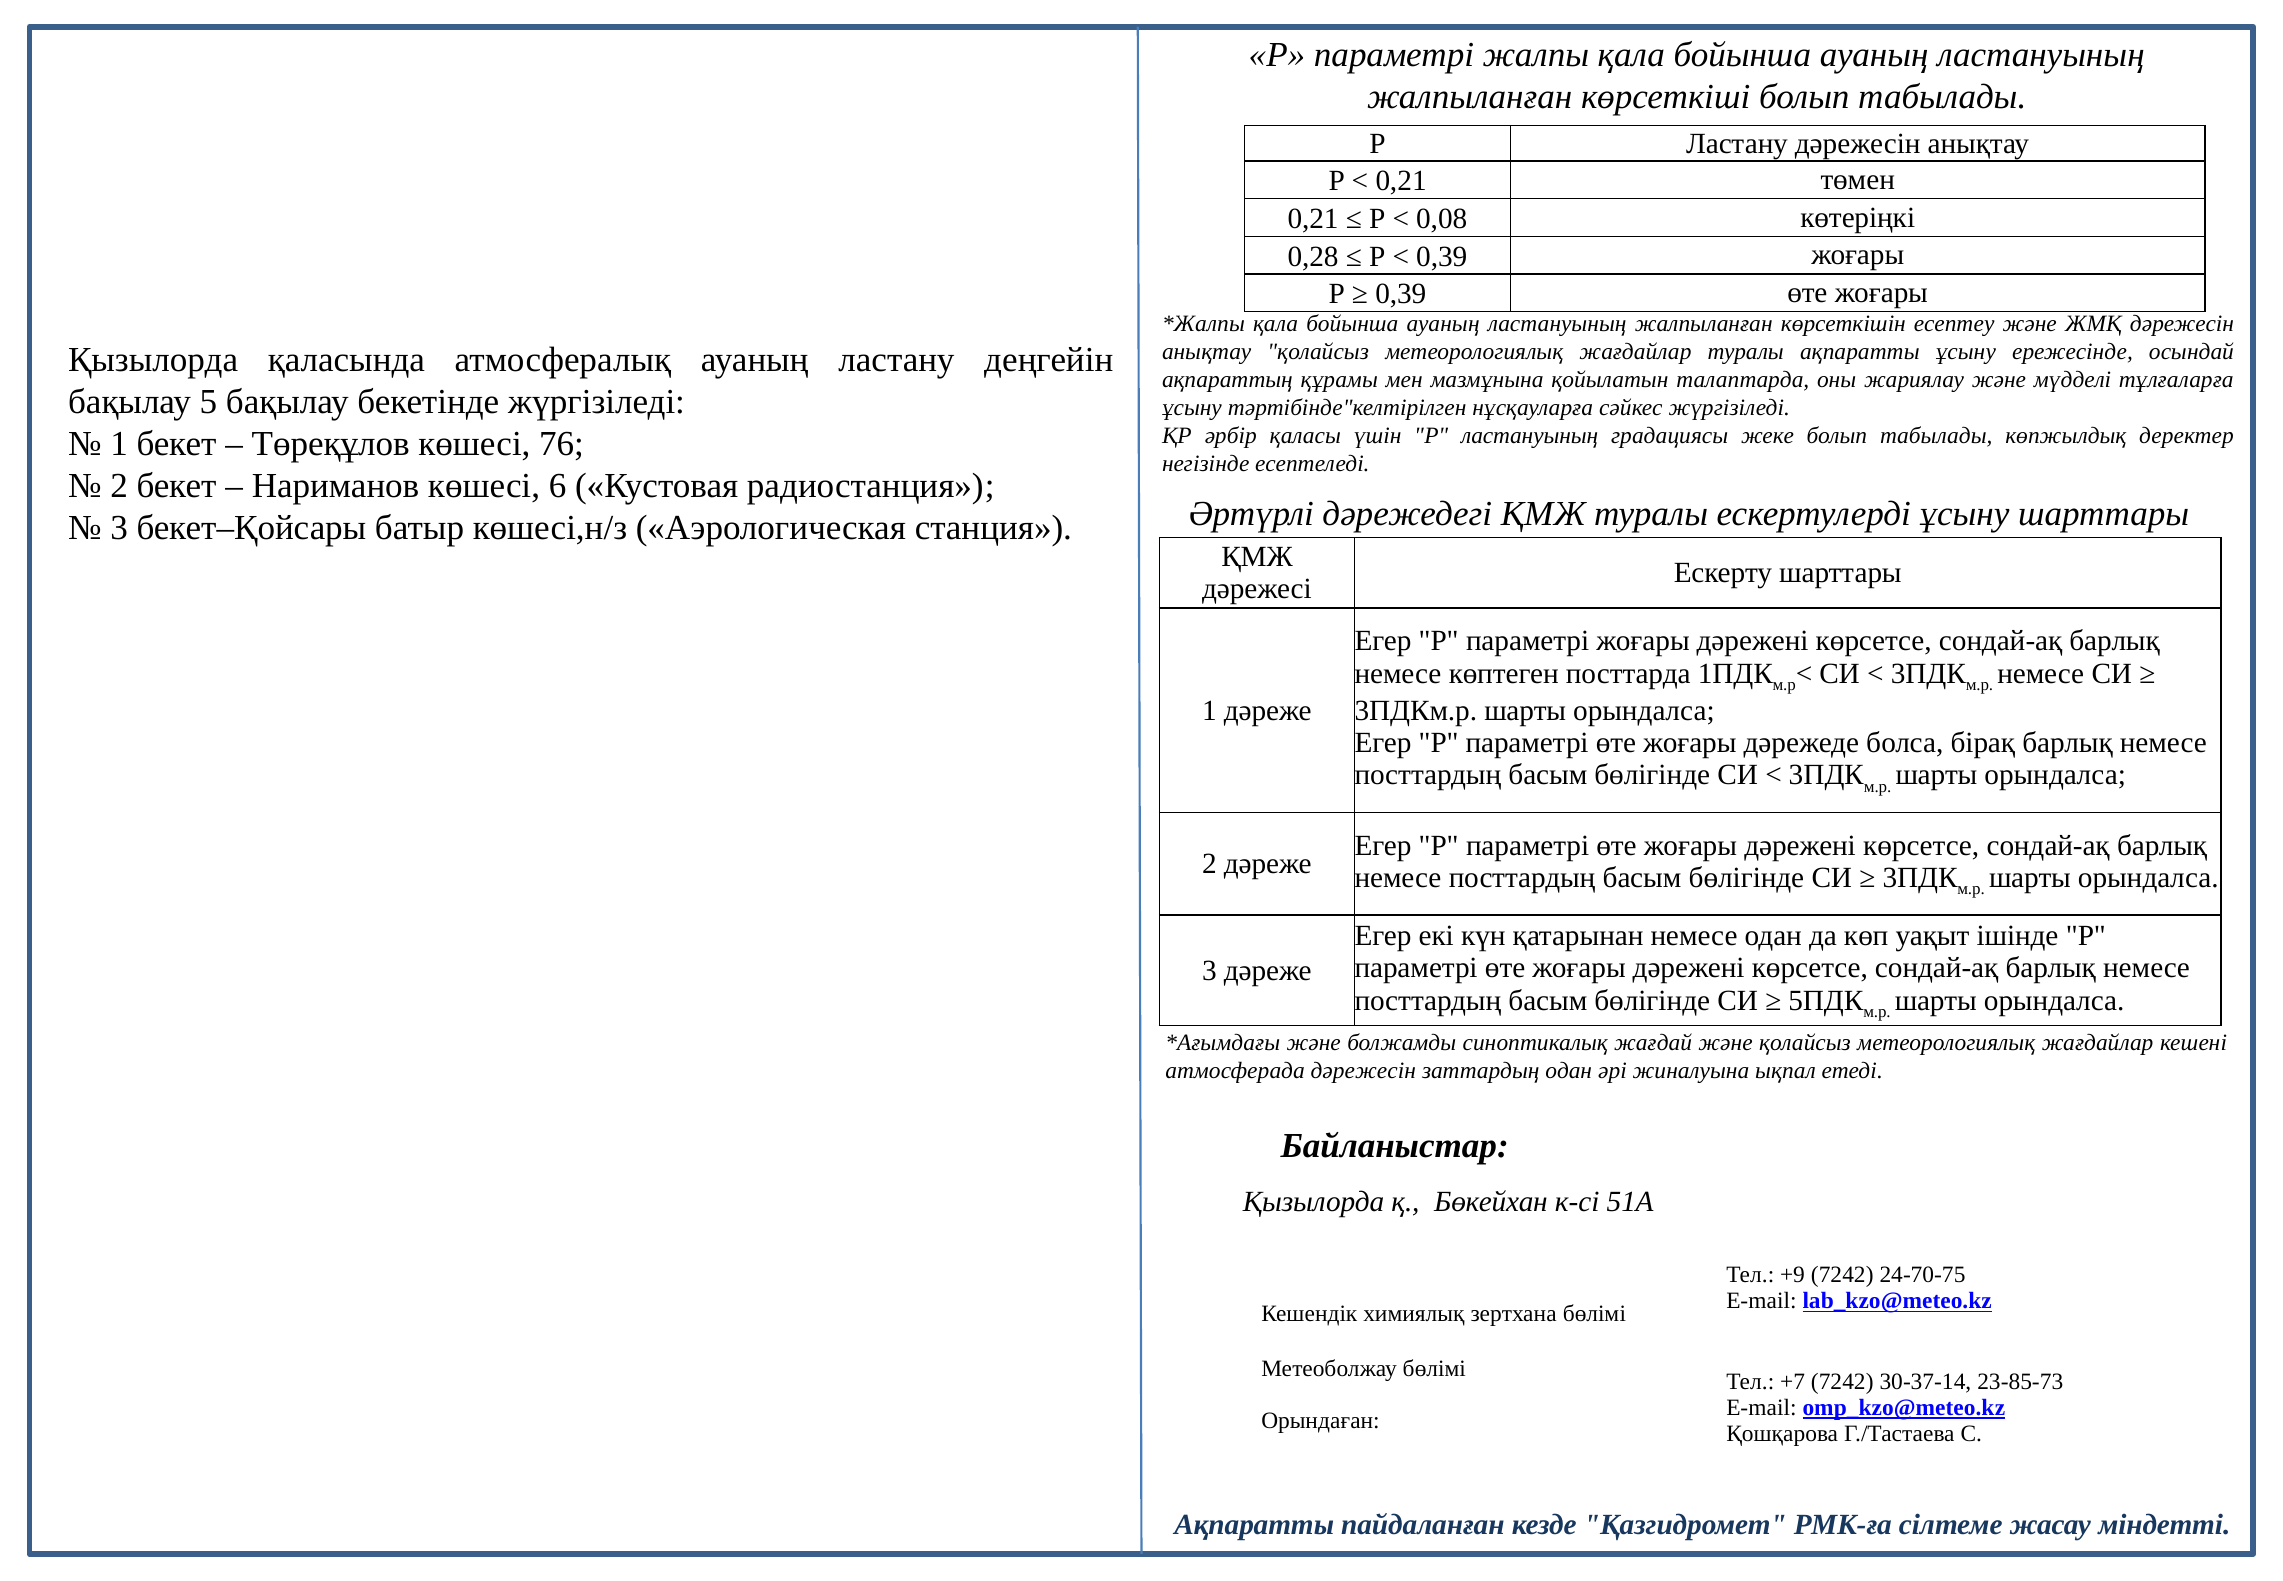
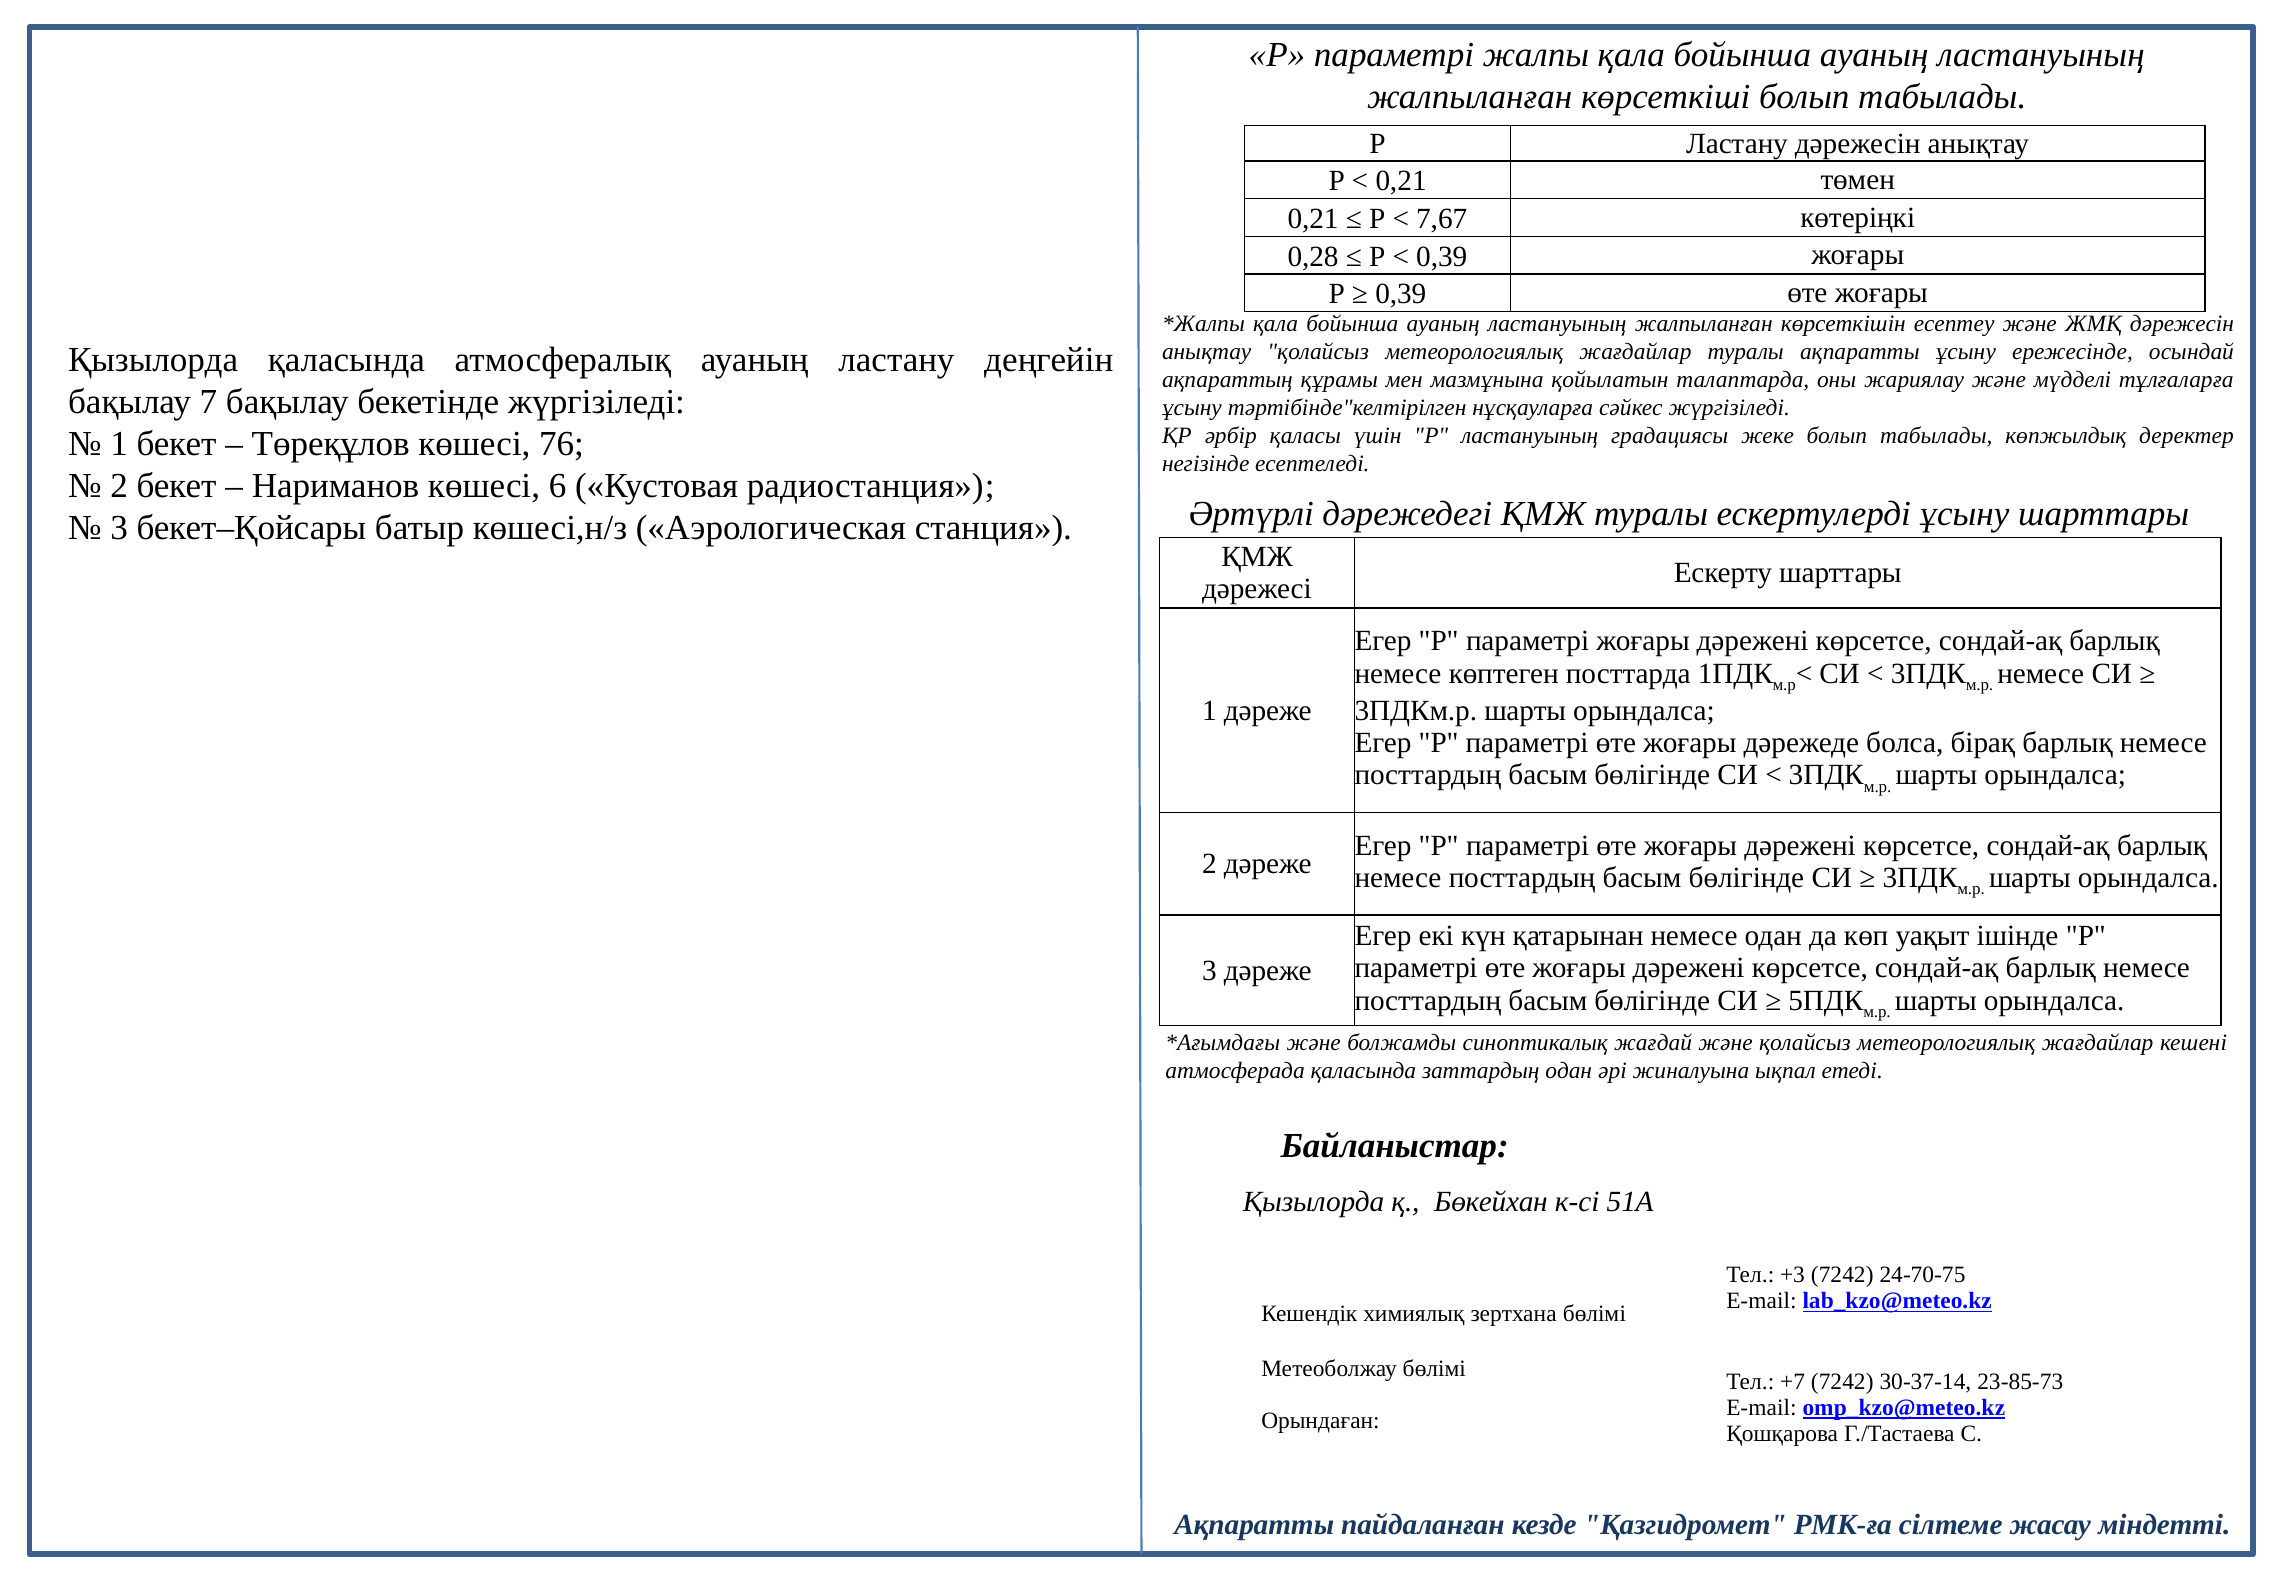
0,08: 0,08 -> 7,67 (1442, 219)
5: 5 -> 7 (209, 402)
атмосферада дәрежесін: дәрежесін -> қаласында (1363, 1070)
+9: +9 -> +3 (1792, 1275)
